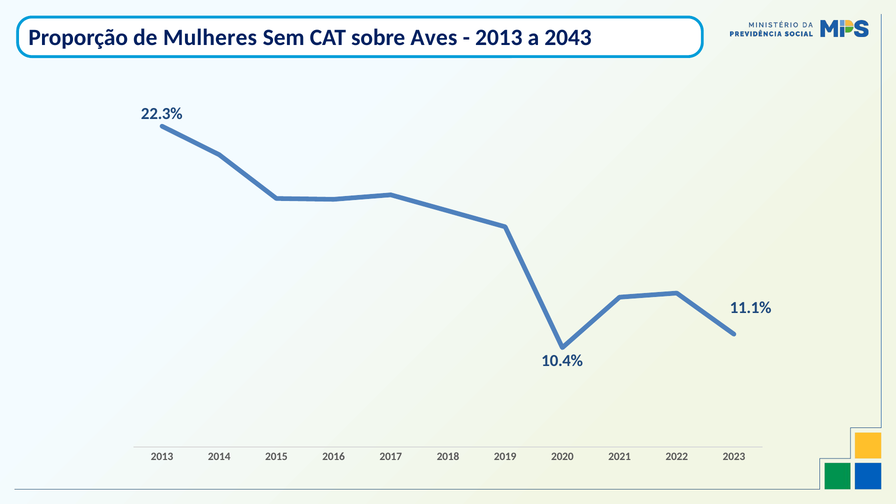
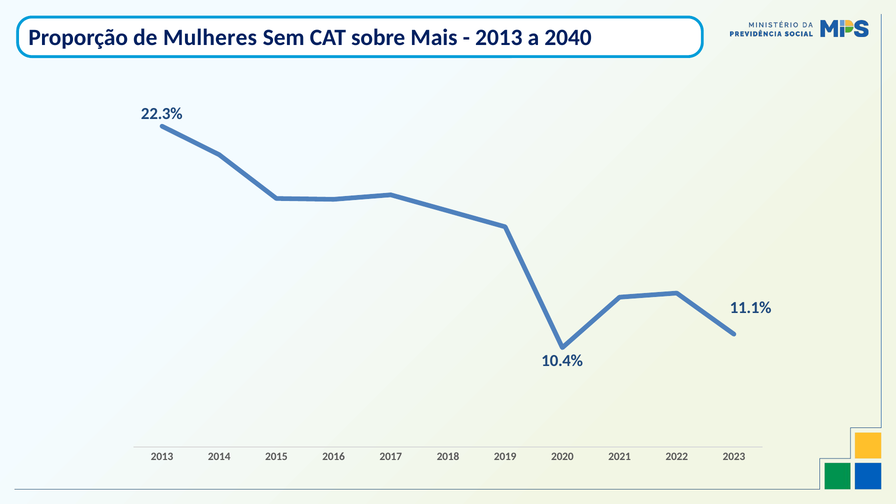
Aves: Aves -> Mais (434, 37)
2043: 2043 -> 2040 (568, 37)
